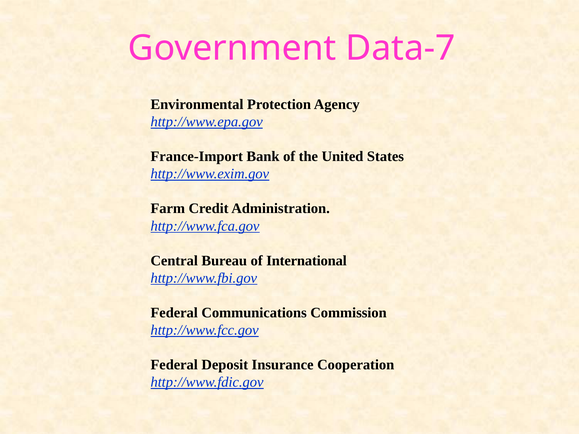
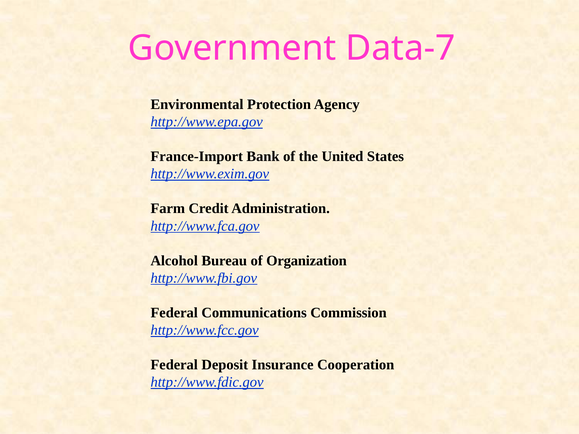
Central: Central -> Alcohol (174, 261)
International: International -> Organization (307, 261)
